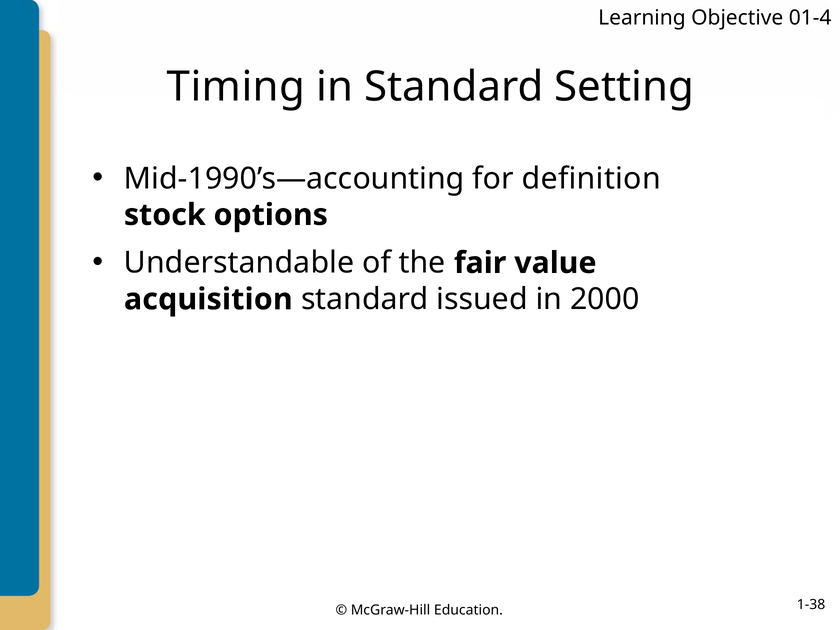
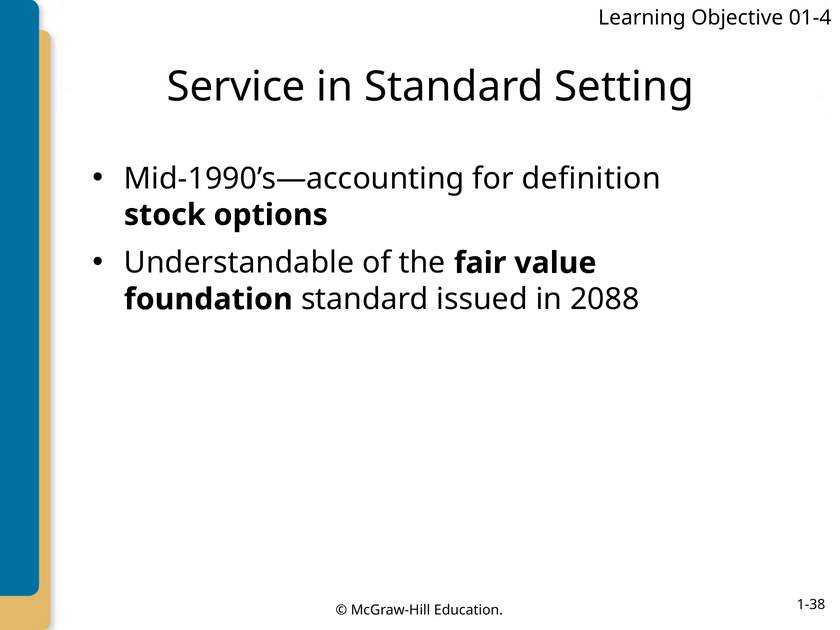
Timing: Timing -> Service (236, 87)
acquisition: acquisition -> foundation (208, 299)
2000: 2000 -> 2088 (605, 299)
